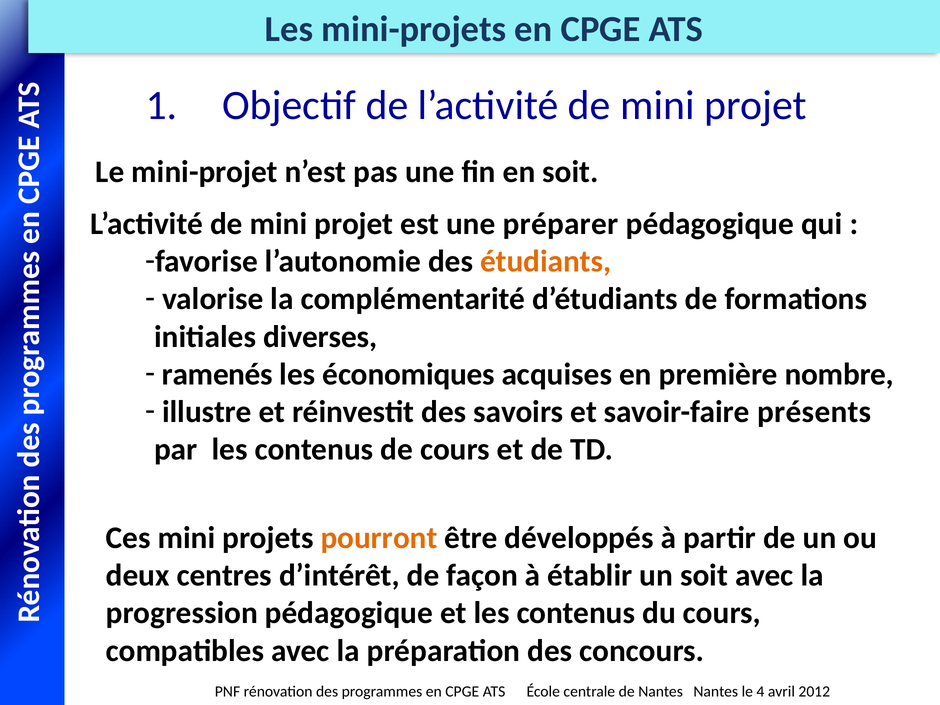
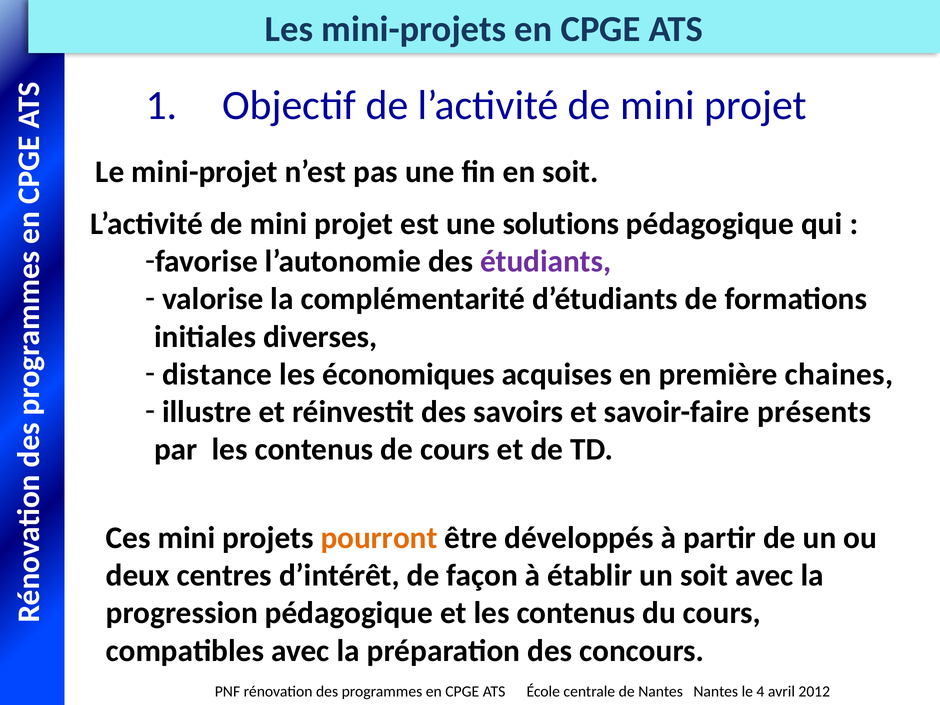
préparer: préparer -> solutions (561, 224)
étudiants colour: orange -> purple (546, 262)
ramenés: ramenés -> distance (217, 374)
nombre: nombre -> chaines (839, 374)
